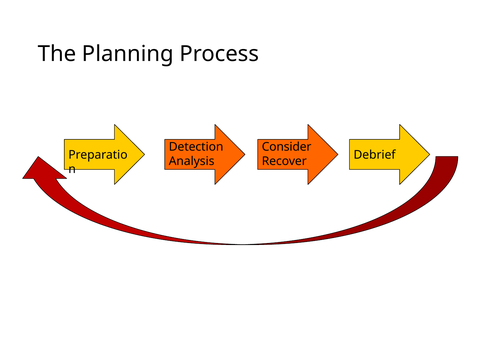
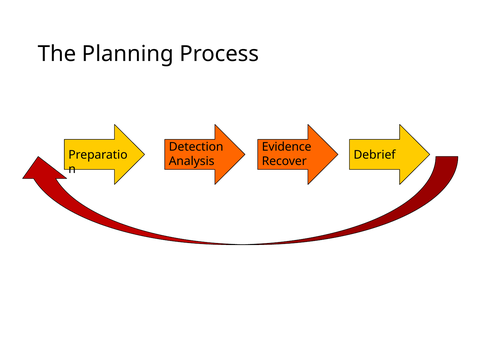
Consider: Consider -> Evidence (287, 147)
